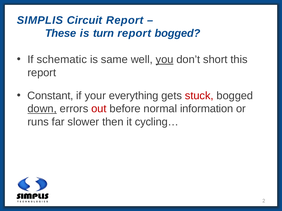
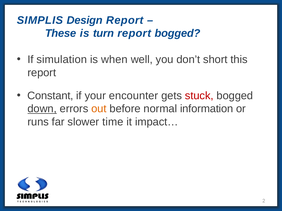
Circuit: Circuit -> Design (85, 20)
schematic: schematic -> simulation (62, 60)
same: same -> when (114, 60)
you underline: present -> none (165, 60)
everything: everything -> encounter (134, 96)
out colour: red -> orange (99, 109)
then: then -> time (113, 122)
cycling…: cycling… -> impact… (157, 122)
